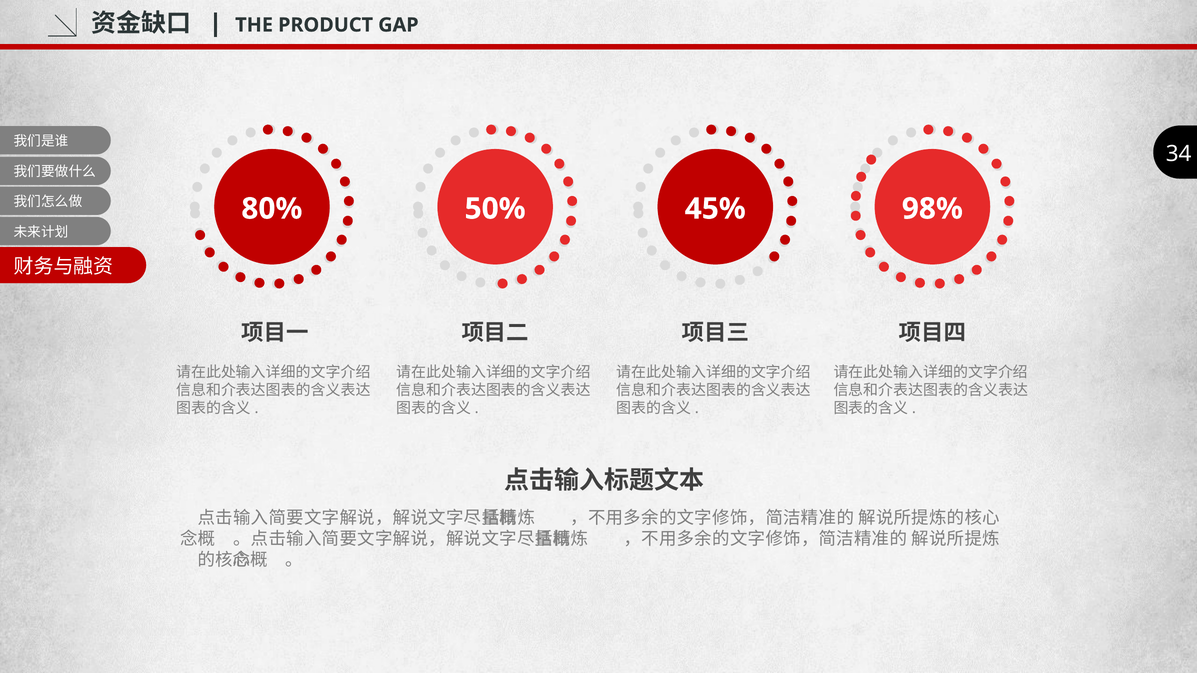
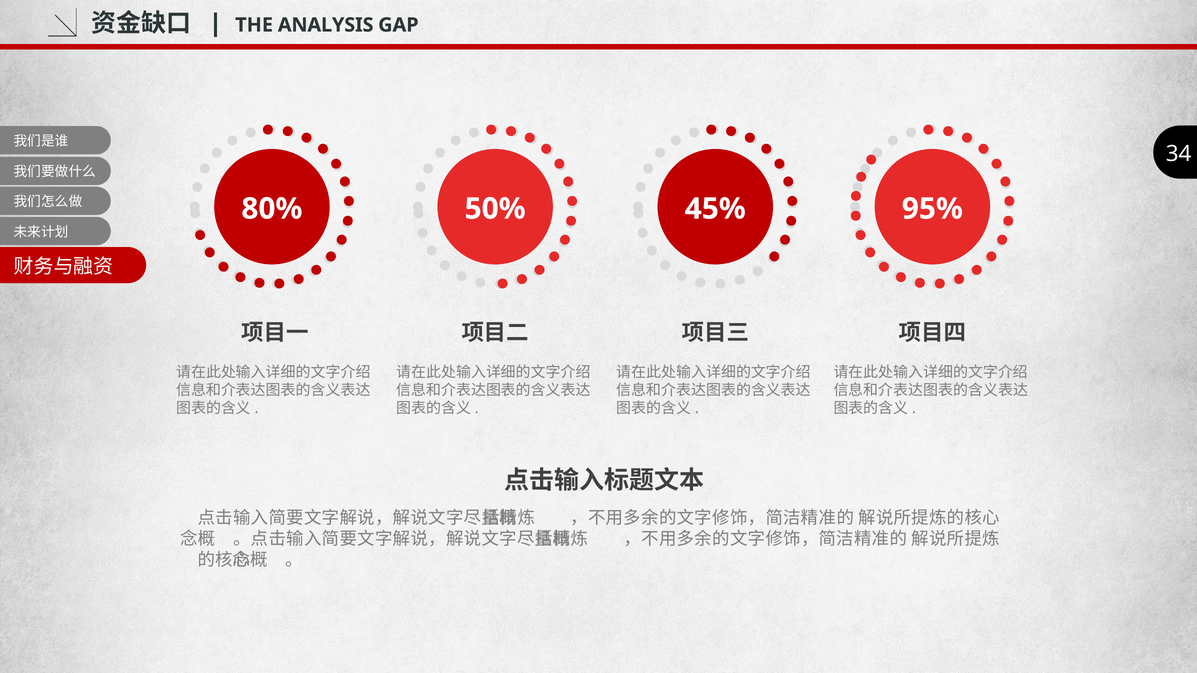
PRODUCT: PRODUCT -> ANALYSIS (326, 25)
98%: 98% -> 95% (932, 209)
